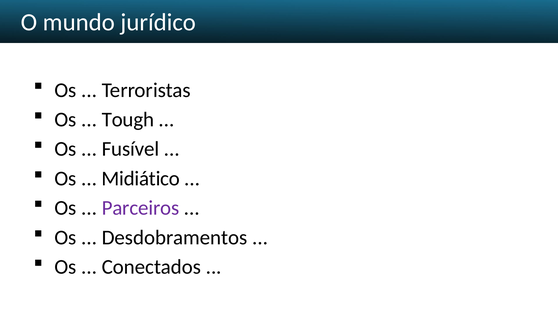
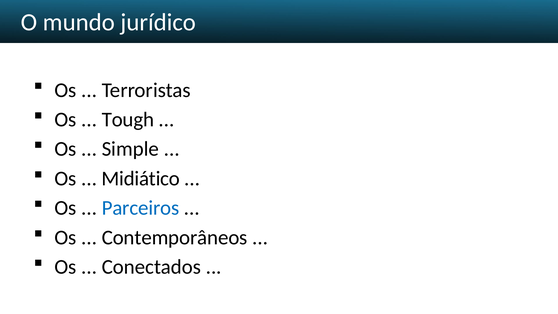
Fusível: Fusível -> Simple (130, 149)
Parceiros colour: purple -> blue (141, 208)
Desdobramentos: Desdobramentos -> Contemporâneos (175, 237)
